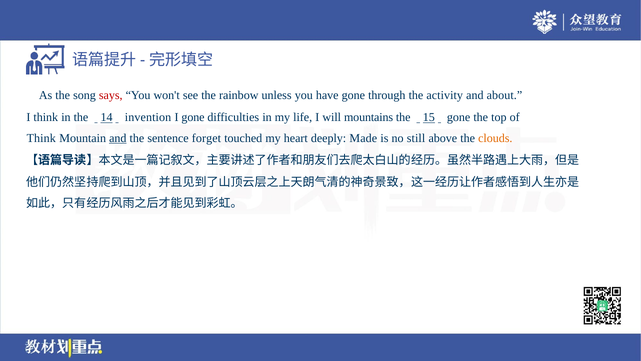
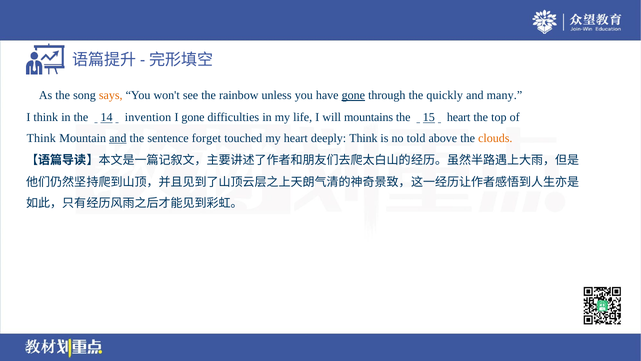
says colour: red -> orange (111, 95)
gone underline: none -> present (353, 95)
activity: activity -> quickly (445, 95)
about: about -> many (504, 95)
gone: gone -> heart (459, 117)
deeply Made: Made -> Think (363, 138)
still: still -> told (416, 138)
